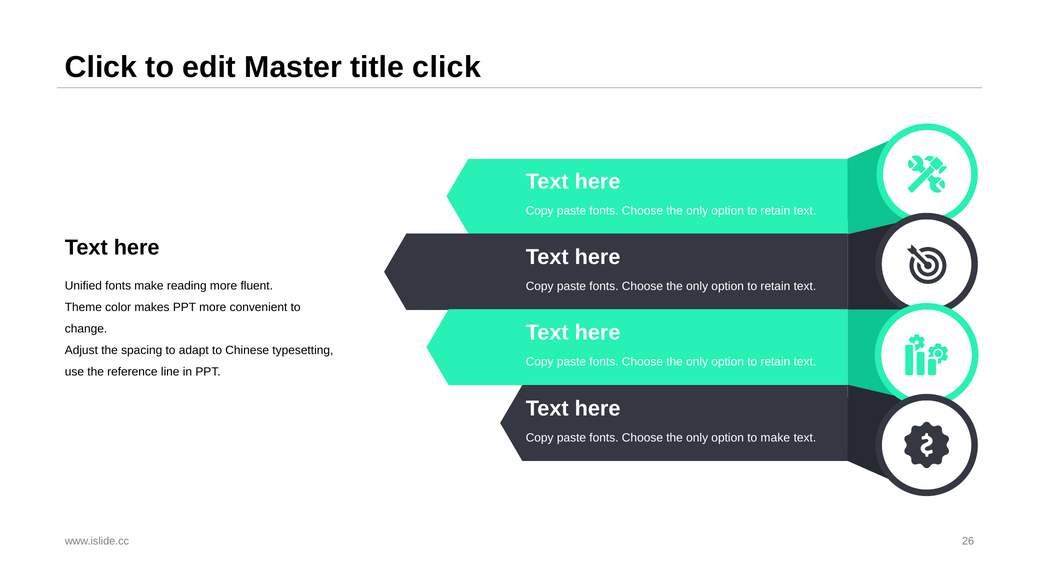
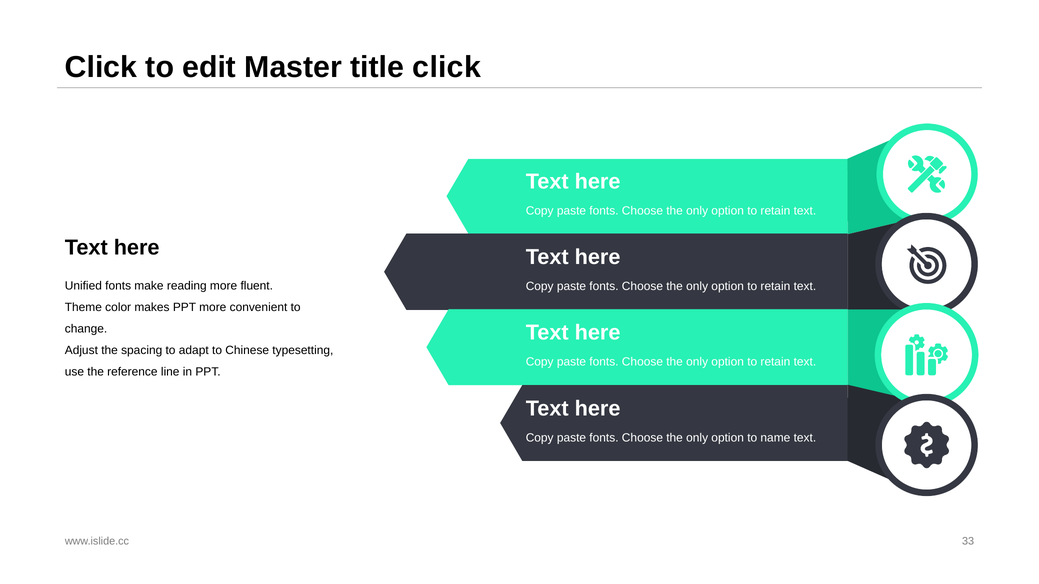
to make: make -> name (775, 438)
26: 26 -> 33 (968, 541)
